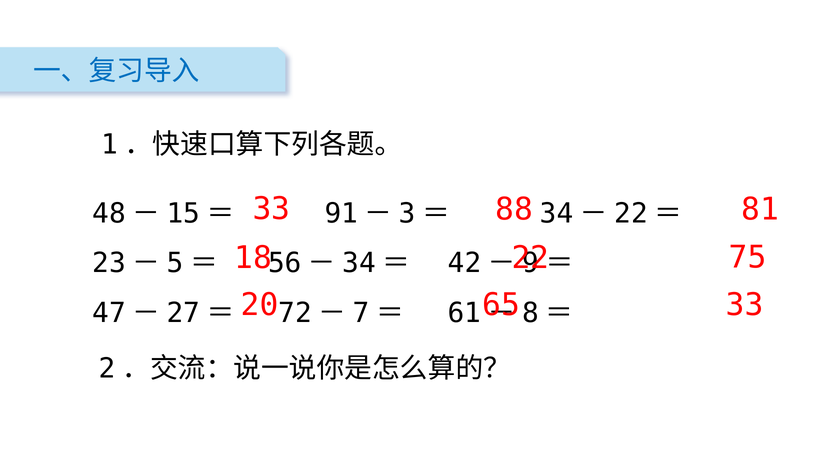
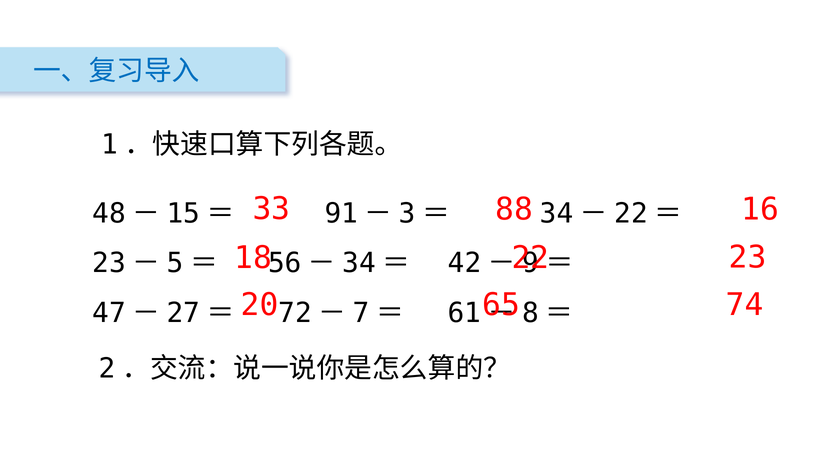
81: 81 -> 16 (760, 210)
75: 75 -> 23 (748, 258)
33: 33 -> 74 (745, 305)
